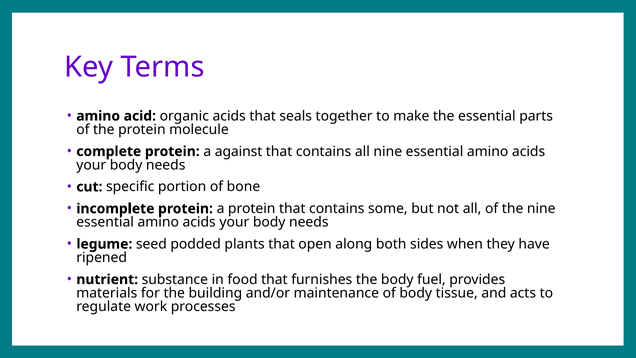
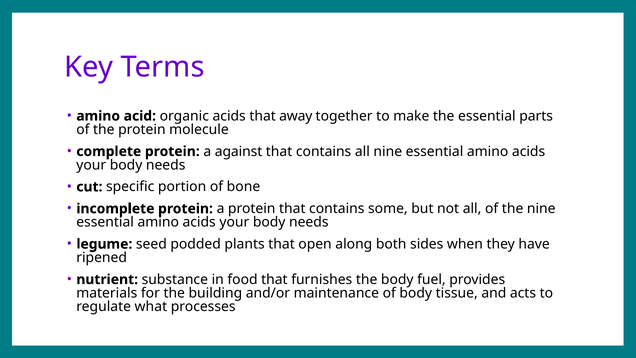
seals: seals -> away (296, 116)
work: work -> what (151, 306)
